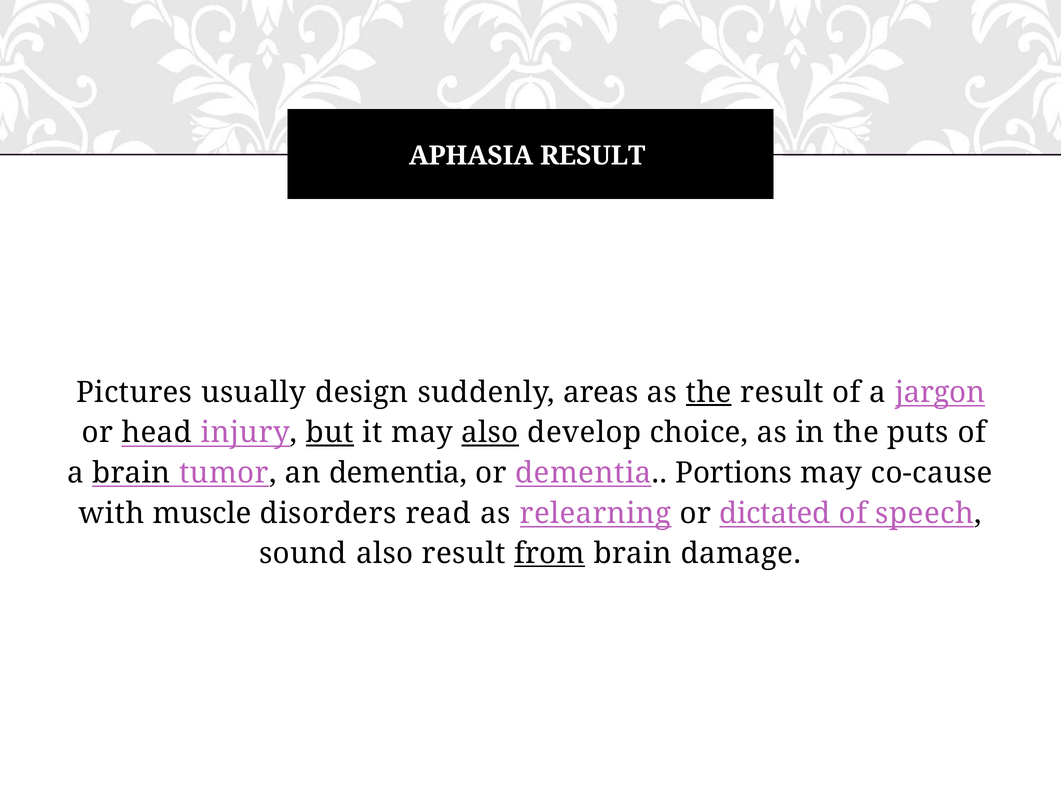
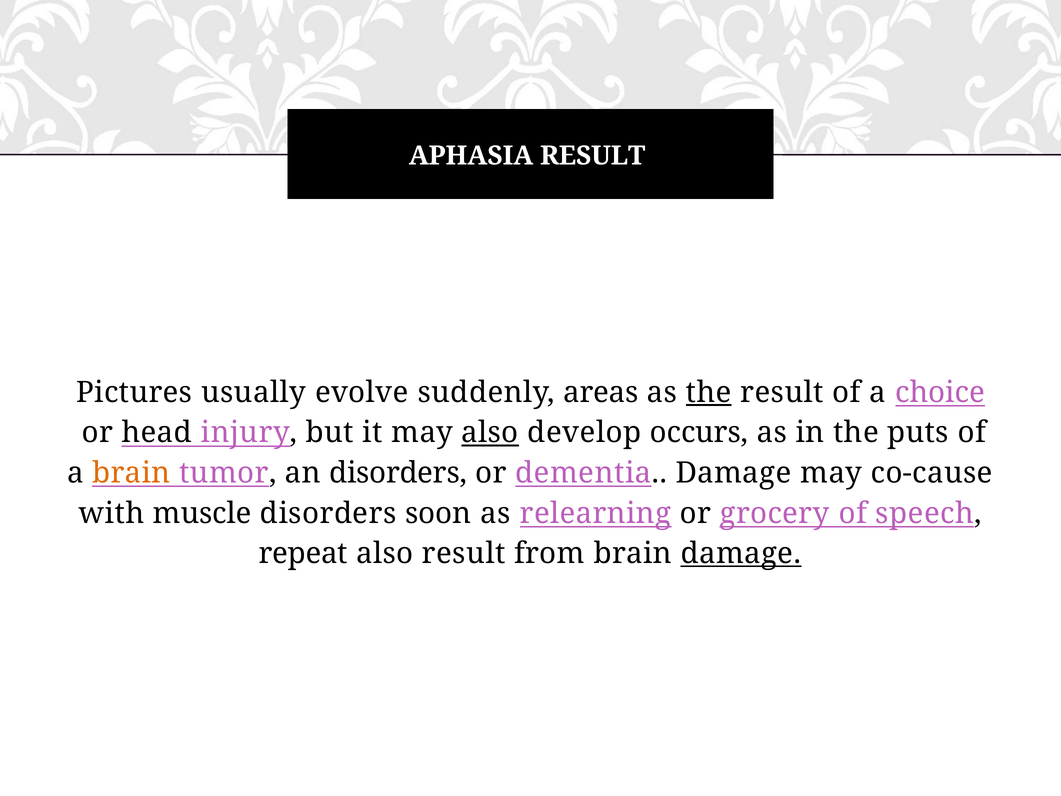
design: design -> evolve (362, 392)
jargon: jargon -> choice (940, 392)
but underline: present -> none (330, 433)
choice: choice -> occurs (699, 433)
brain colour: black -> orange (131, 473)
an dementia: dementia -> disorders (398, 473)
dementia Portions: Portions -> Damage (733, 473)
read: read -> soon (438, 513)
dictated: dictated -> grocery (775, 513)
sound: sound -> repeat (303, 553)
from underline: present -> none (549, 553)
damage underline: none -> present (741, 553)
